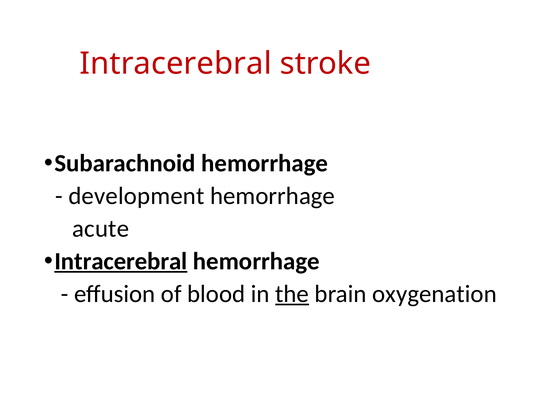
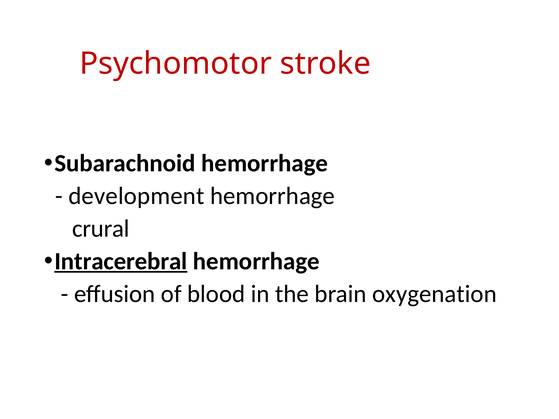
Intracerebral: Intracerebral -> Psychomotor (176, 64)
acute: acute -> crural (101, 229)
the underline: present -> none (292, 294)
